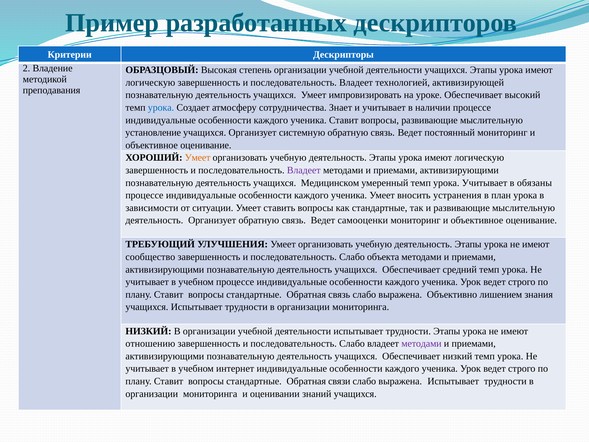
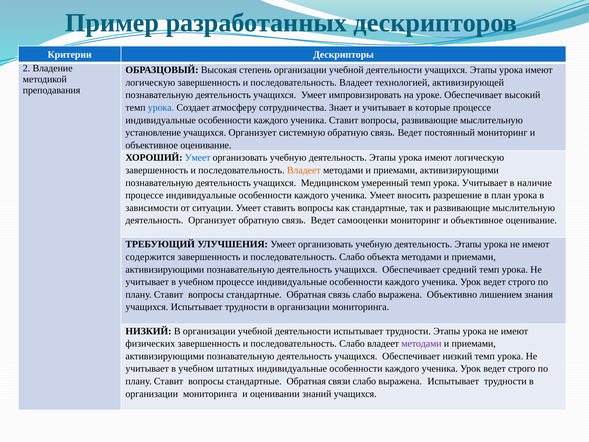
наличии: наличии -> которые (433, 108)
Умеет colour: orange -> blue (198, 158)
Владеет colour: purple -> orange (304, 170)
обязаны: обязаны -> наличие (534, 183)
устранения: устранения -> разрешение (457, 195)
сообщество: сообщество -> содержится (150, 257)
отношению: отношению -> физических (150, 343)
интернет: интернет -> штатных (235, 369)
